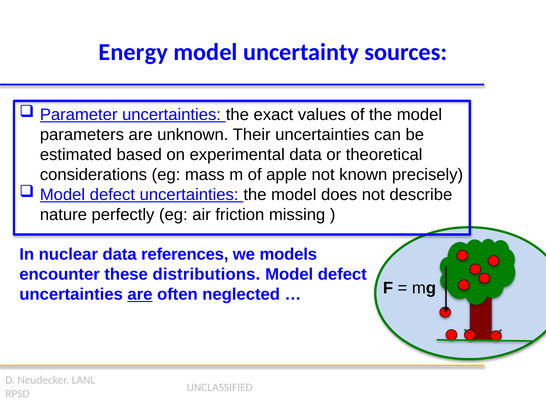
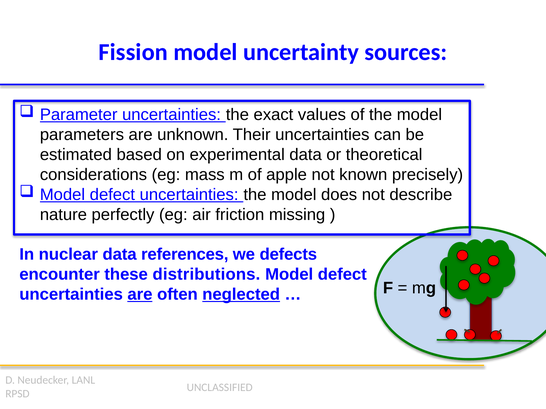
Energy: Energy -> Fission (133, 52)
models: models -> defects (288, 255)
neglected underline: none -> present (241, 295)
